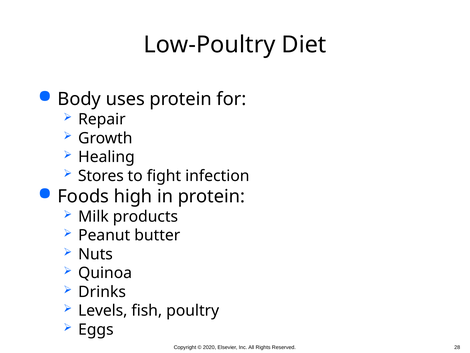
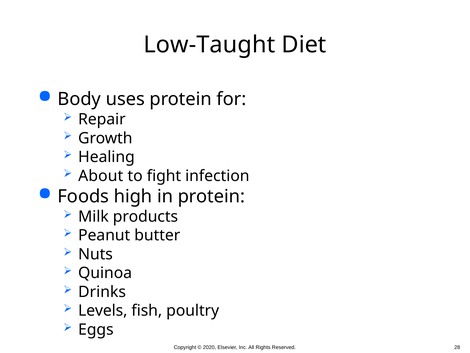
Low-Poultry: Low-Poultry -> Low-Taught (209, 45)
Stores: Stores -> About (101, 176)
